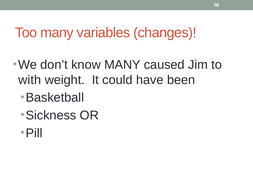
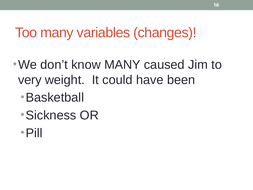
with: with -> very (30, 80)
